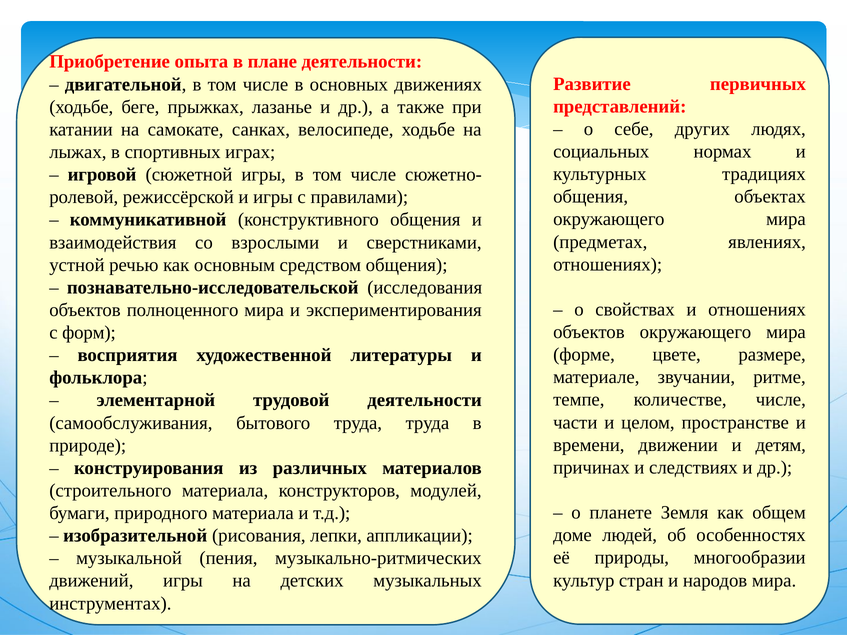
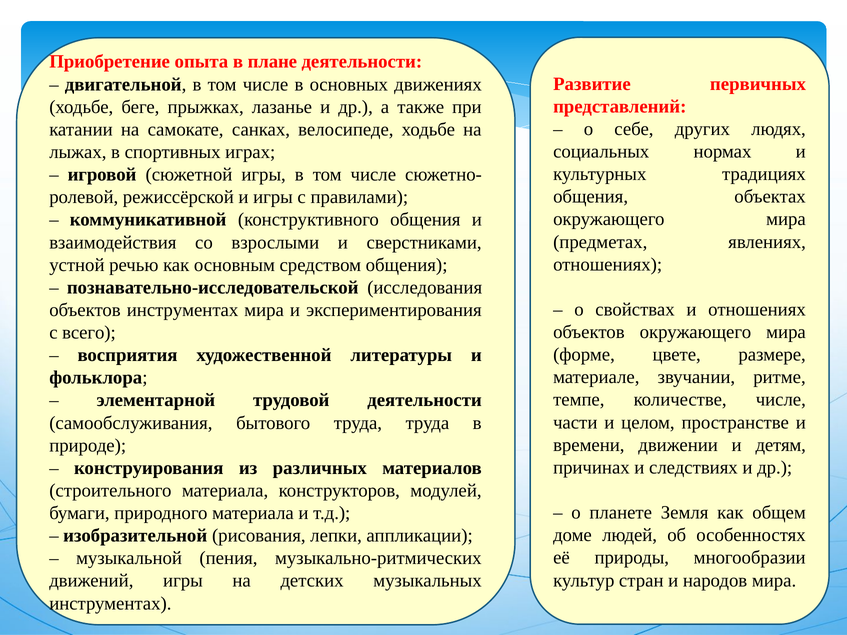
объектов полноценного: полноценного -> инструментах (183, 310)
форм: форм -> всего (89, 333)
